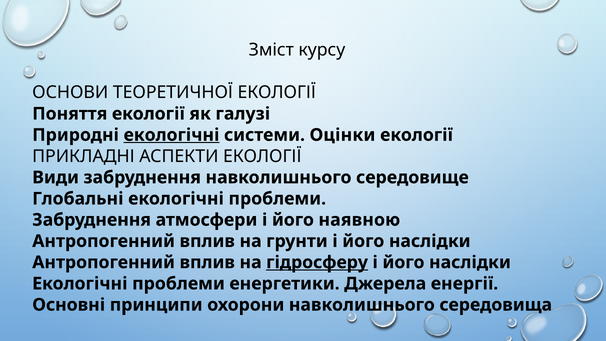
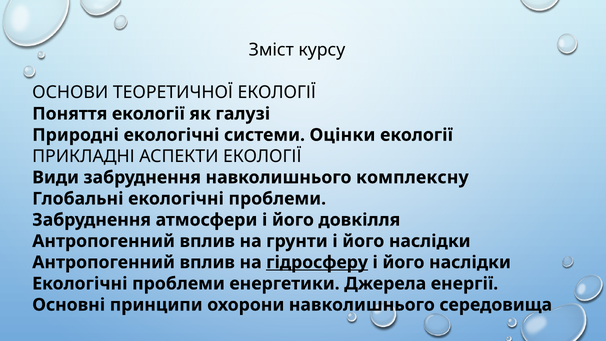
екологічні underline: present -> none (171, 135)
середовище: середовище -> комплексну (412, 177)
наявною: наявною -> довкілля (359, 220)
